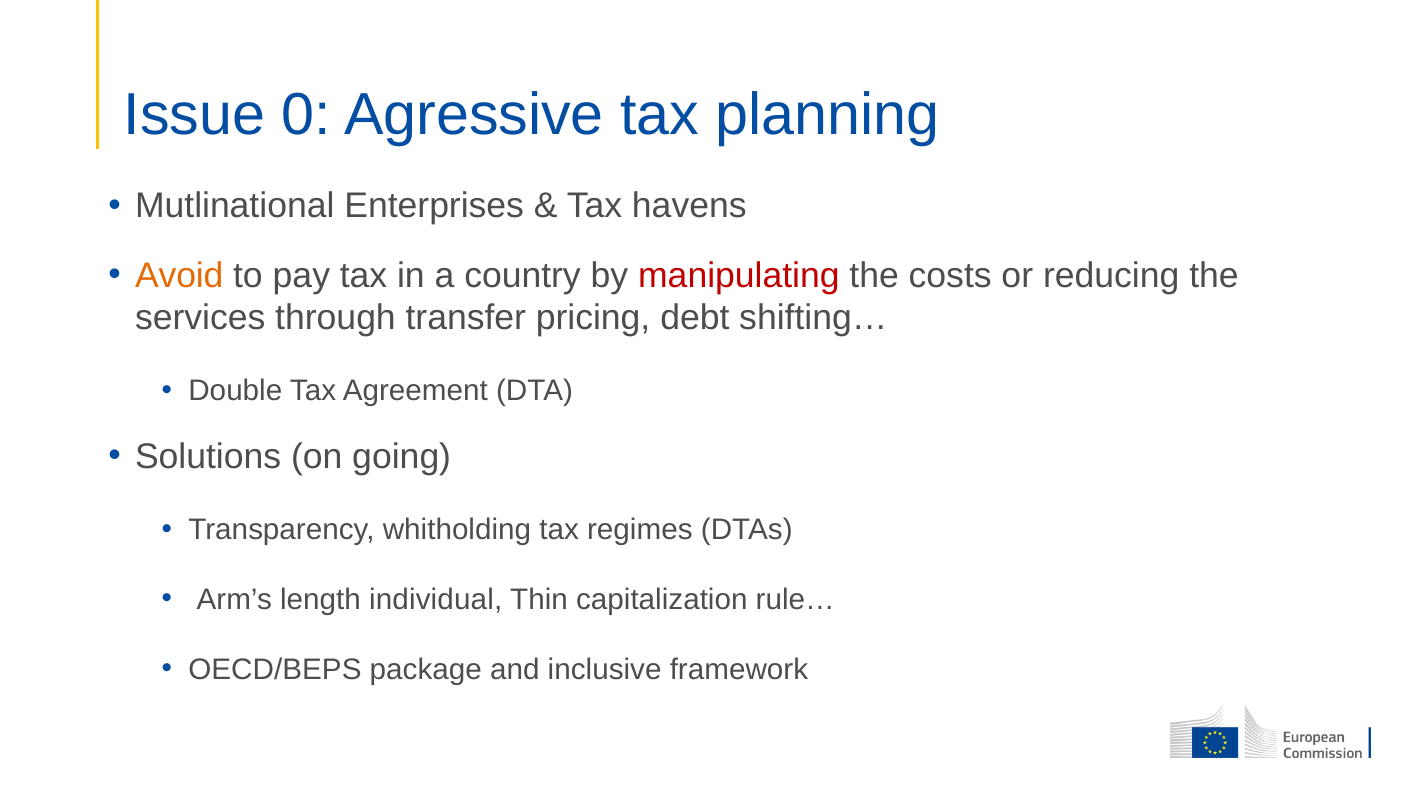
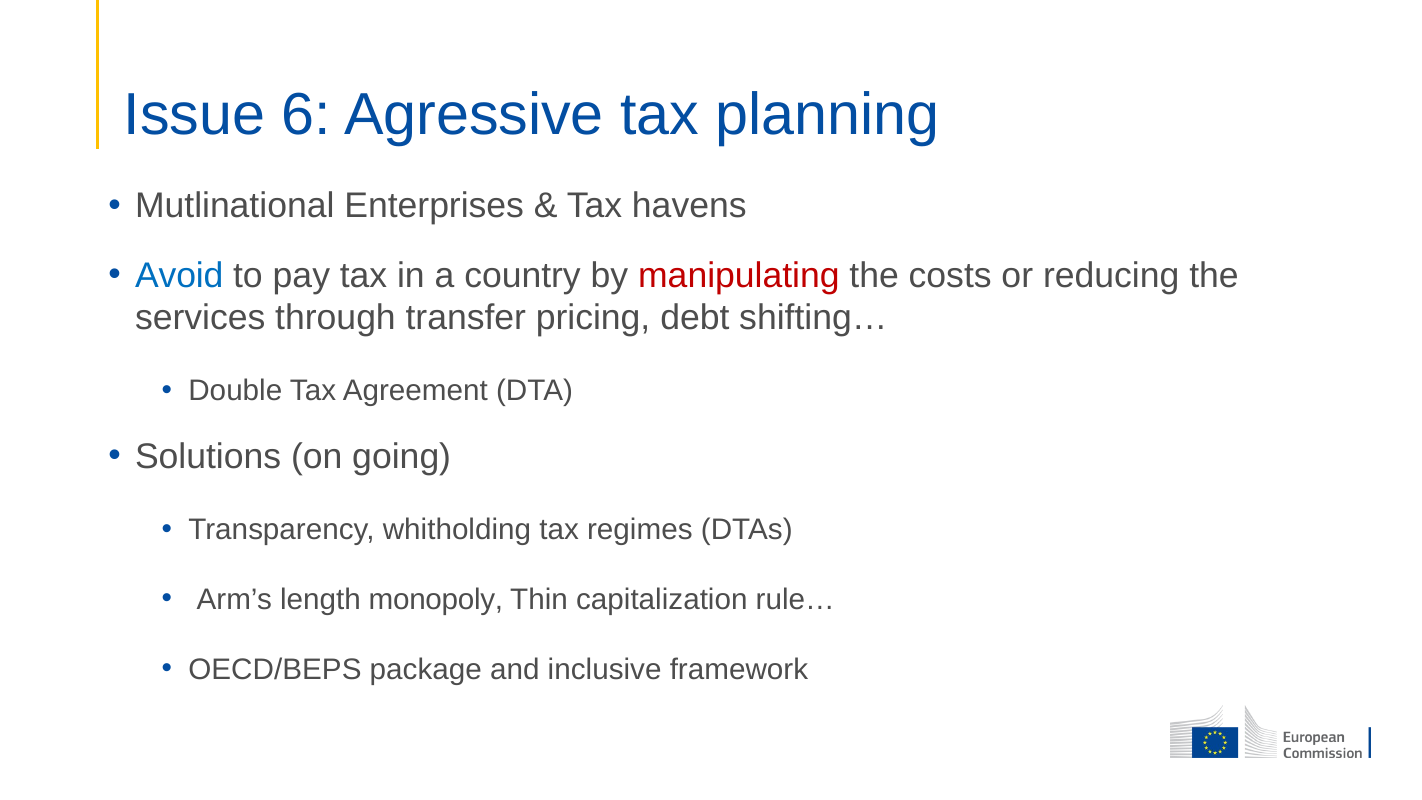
0: 0 -> 6 (306, 115)
Avoid colour: orange -> blue (179, 276)
individual: individual -> monopoly (436, 600)
